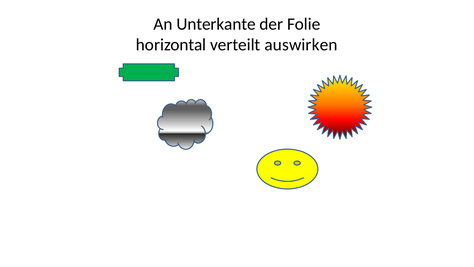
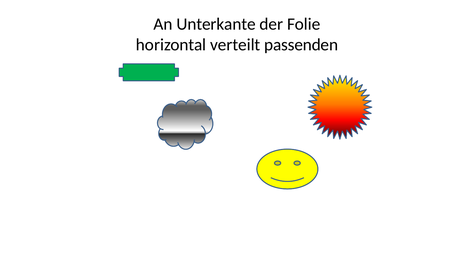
auswirken: auswirken -> passenden (301, 45)
